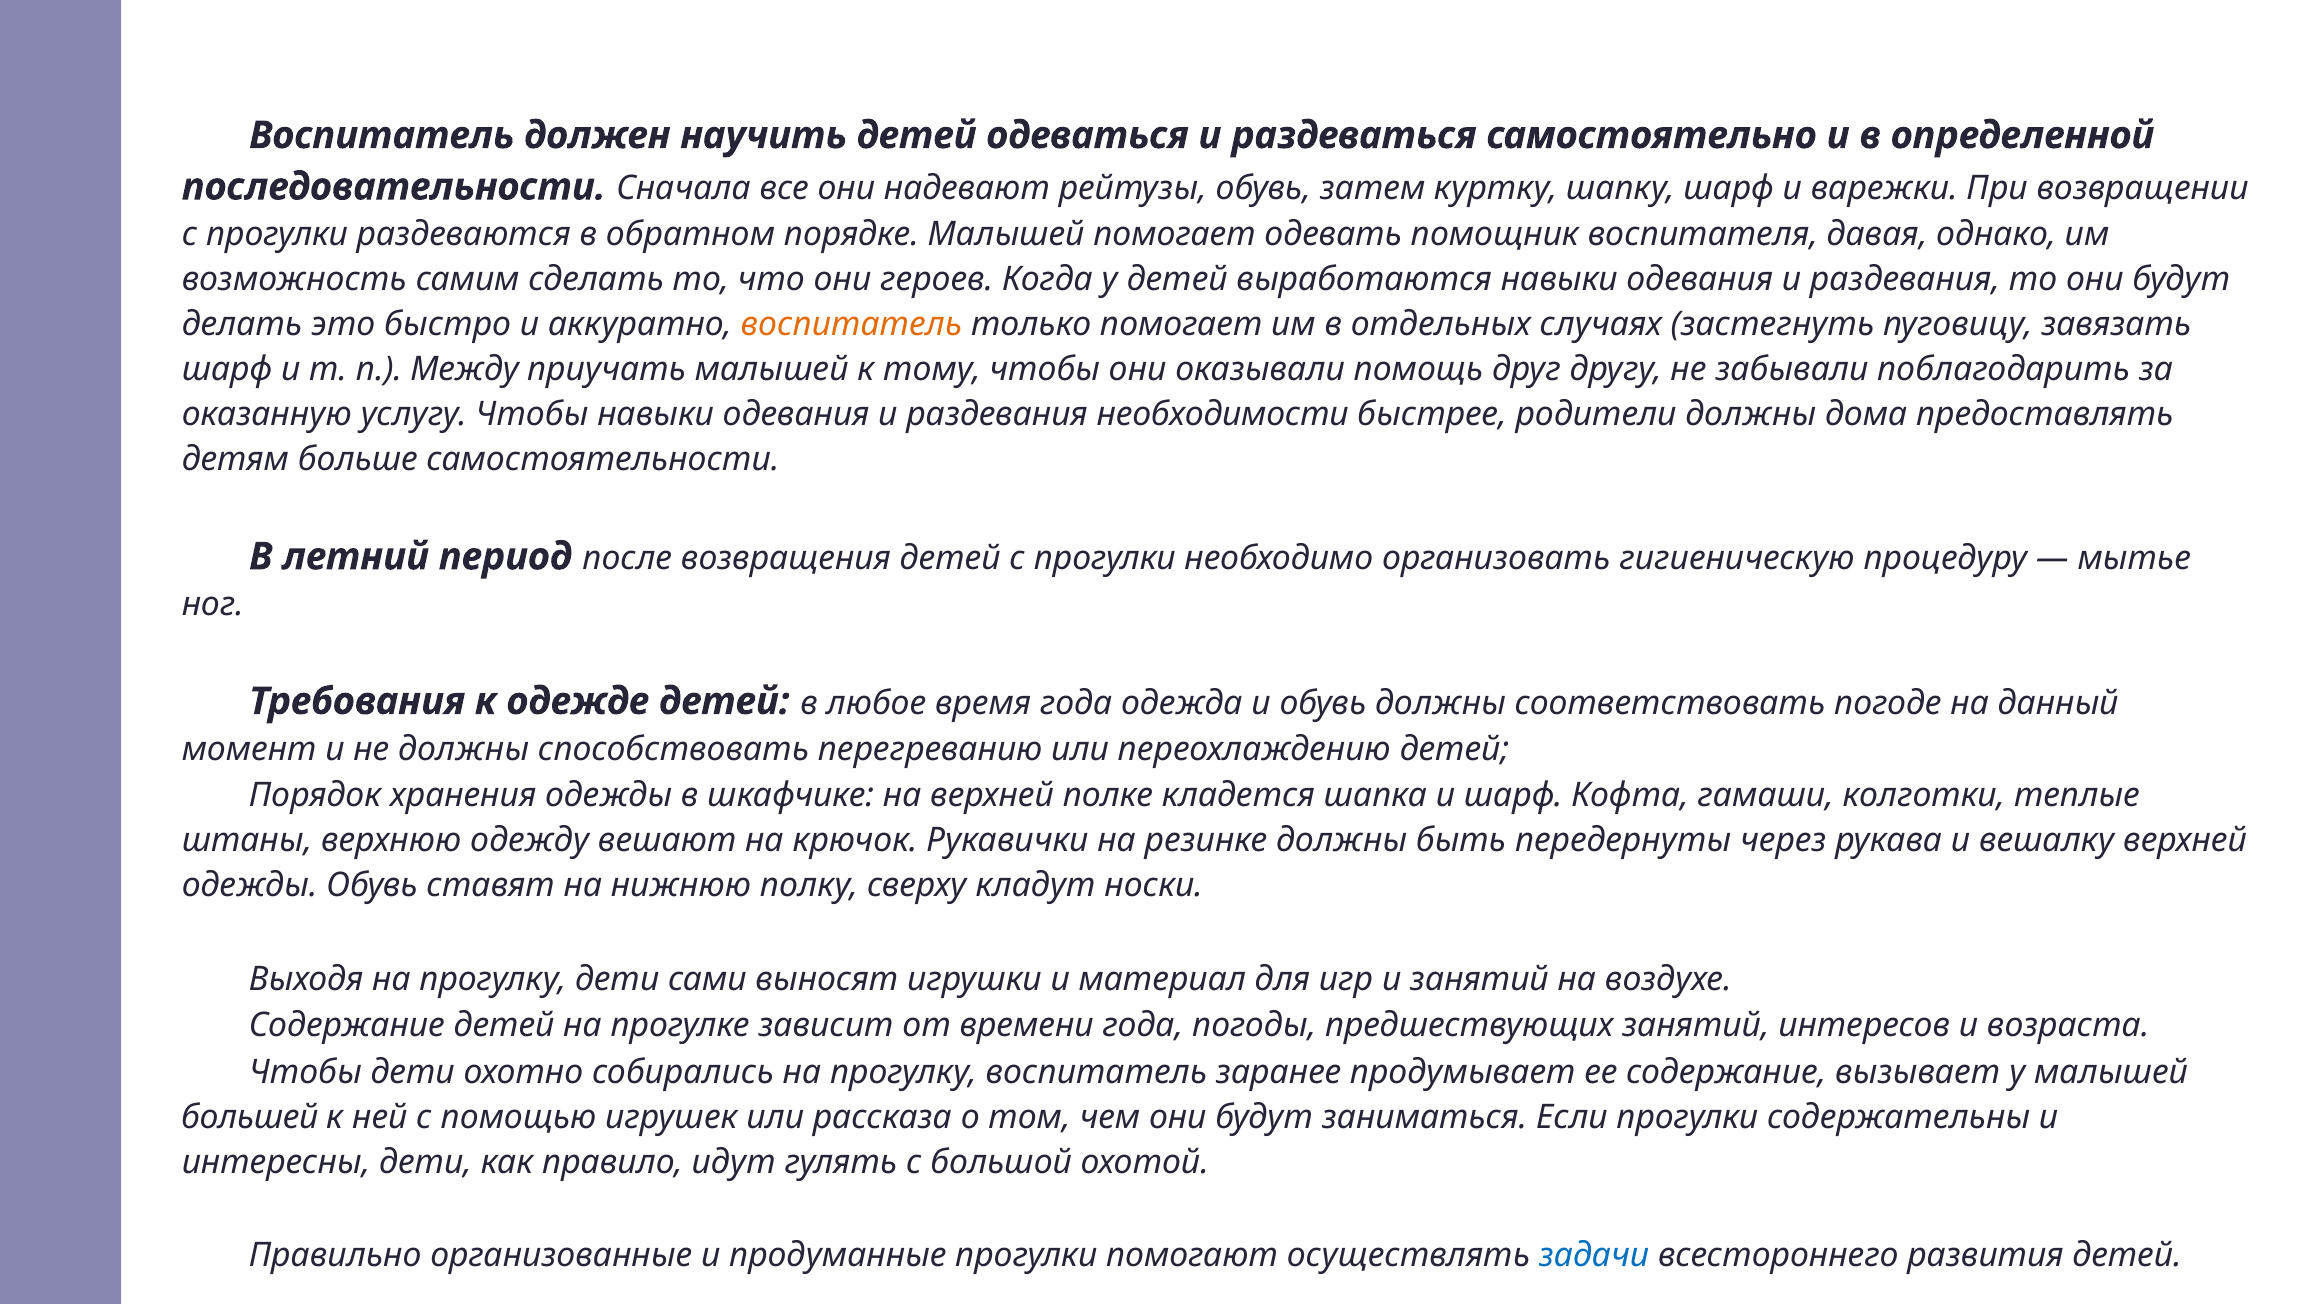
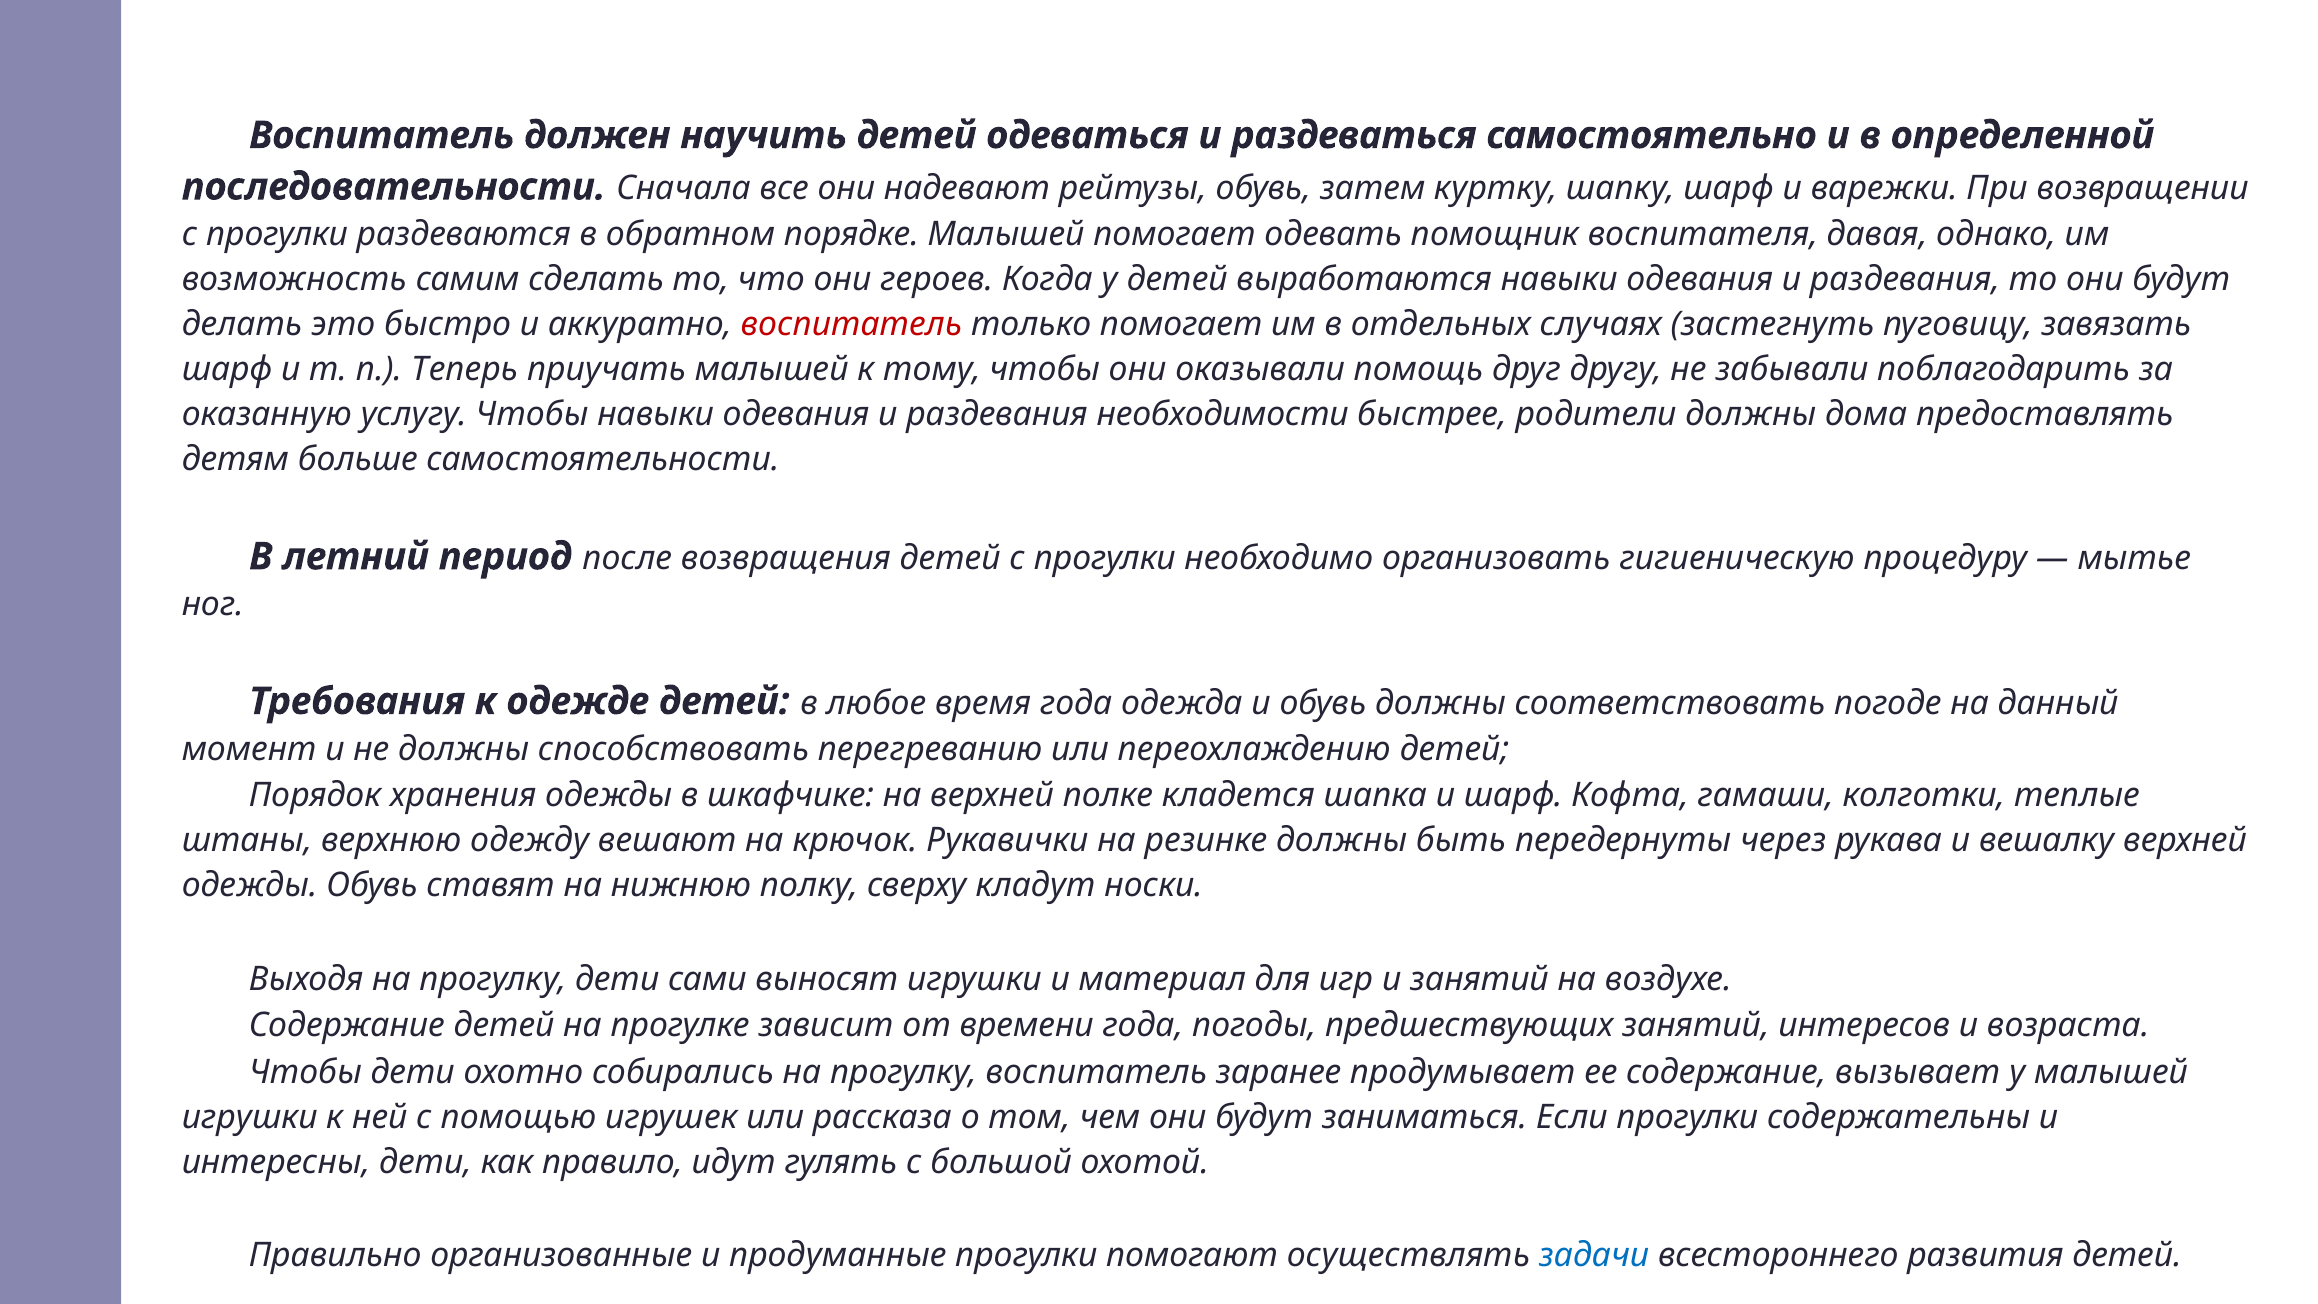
воспитатель colour: orange -> red (851, 324)
Между: Между -> Теперь (465, 370)
большей: большей -> игрушки (250, 1117)
